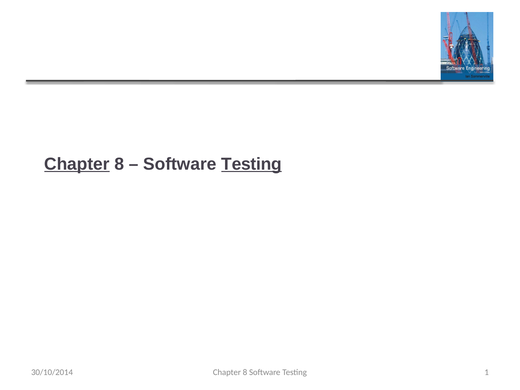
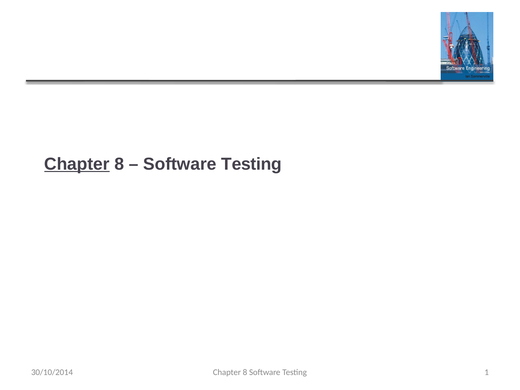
Testing underline: present -> none (252, 164)
